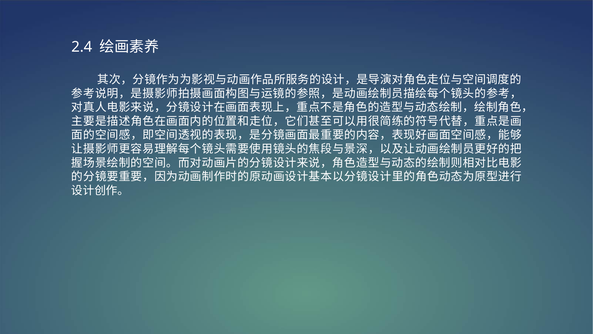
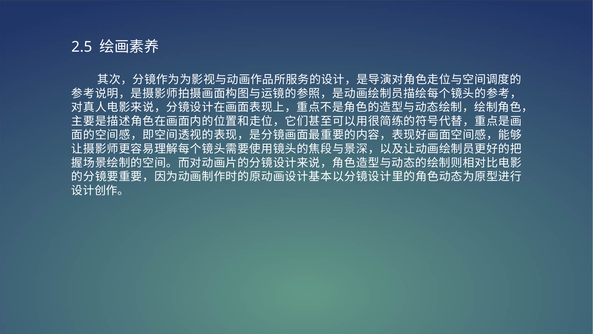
2.4: 2.4 -> 2.5 (82, 47)
